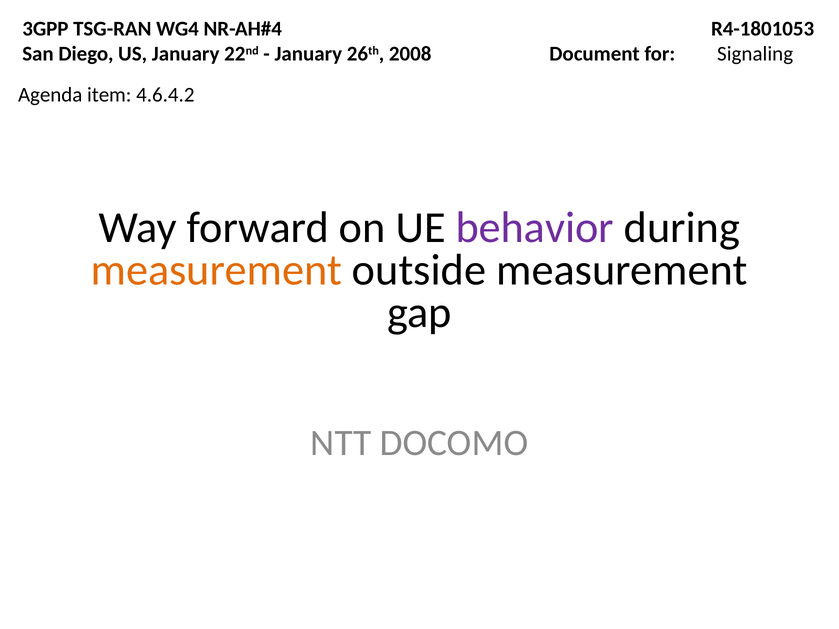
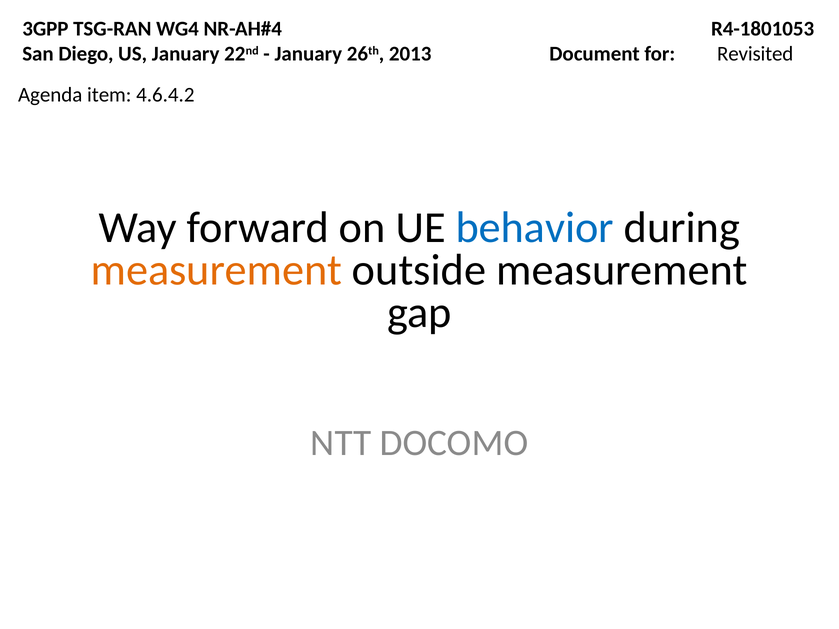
2008: 2008 -> 2013 (410, 54)
Signaling: Signaling -> Revisited (755, 54)
behavior colour: purple -> blue (535, 228)
